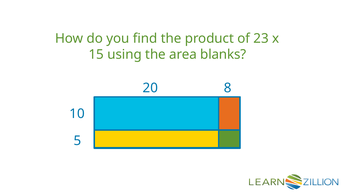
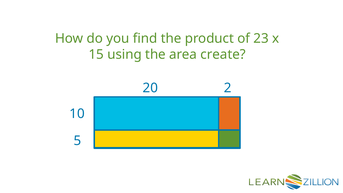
blanks: blanks -> create (223, 55)
8: 8 -> 2 (228, 88)
